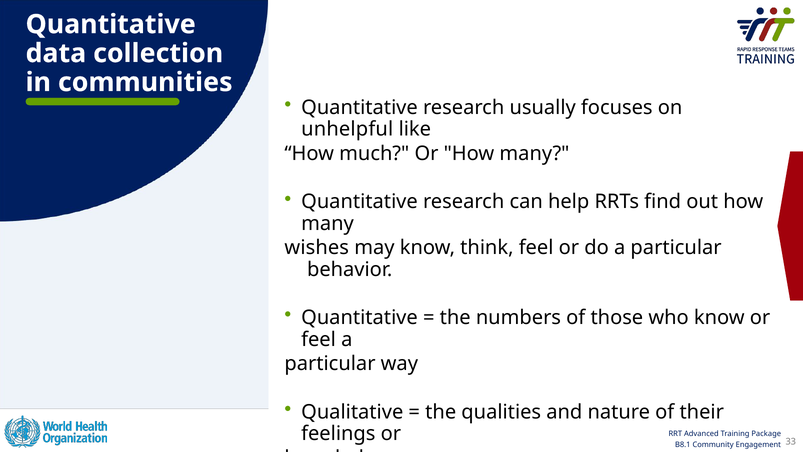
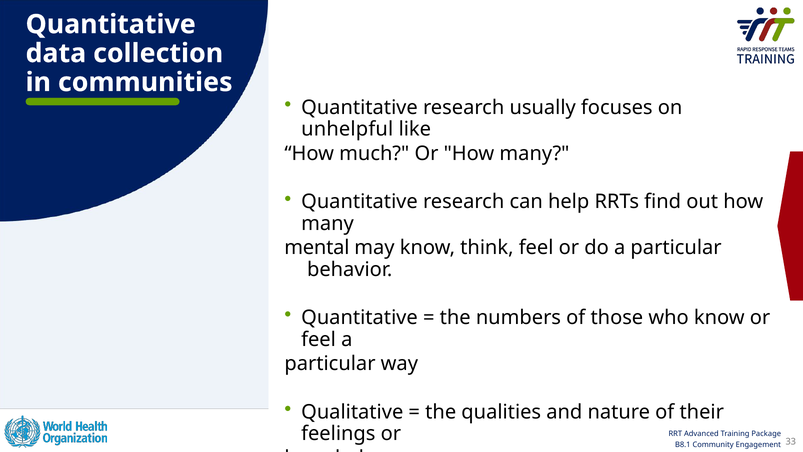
wishes: wishes -> mental (317, 248)
